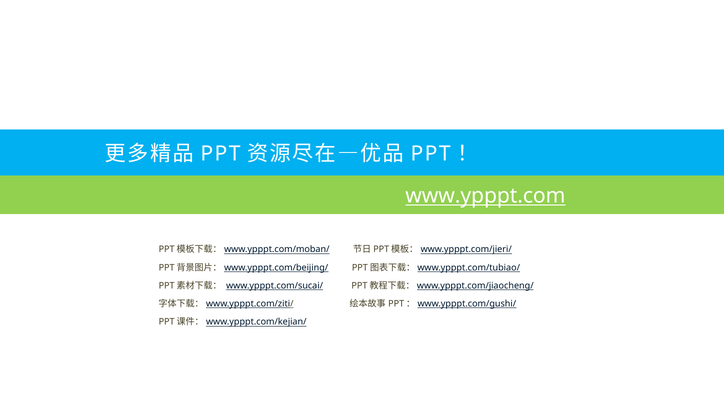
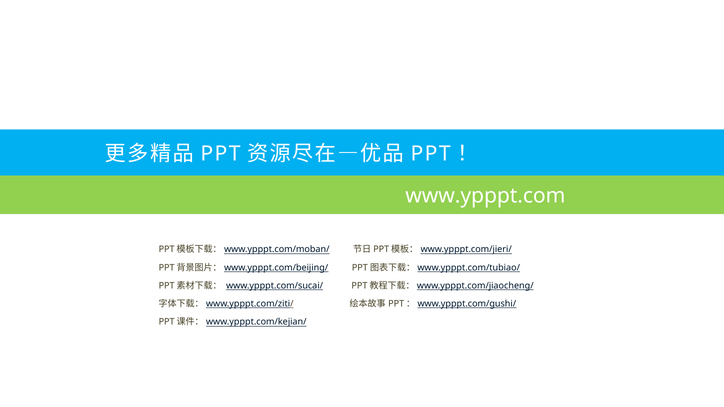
www.ypppt.com underline: present -> none (485, 196)
